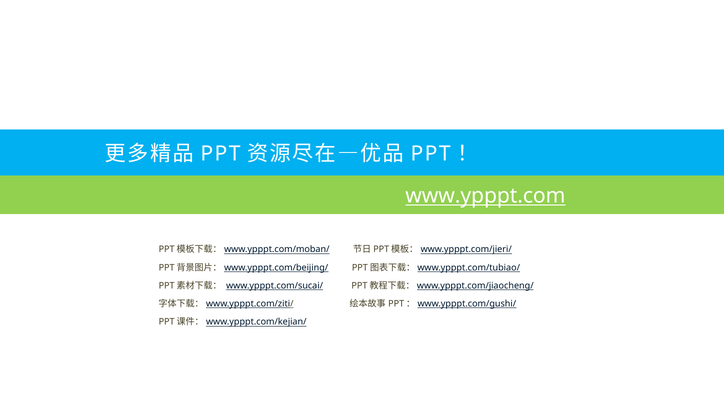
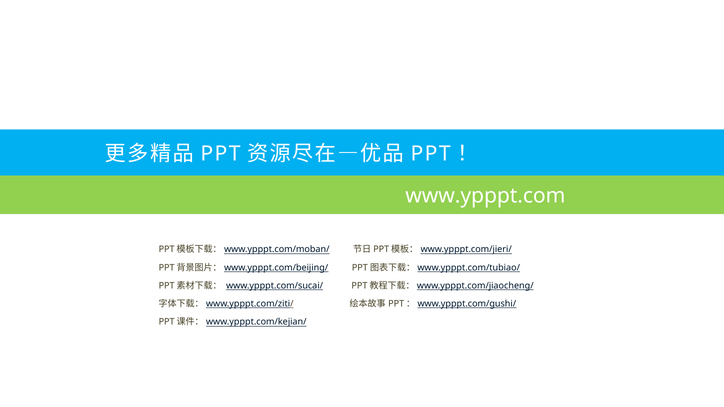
www.ypppt.com underline: present -> none (485, 196)
